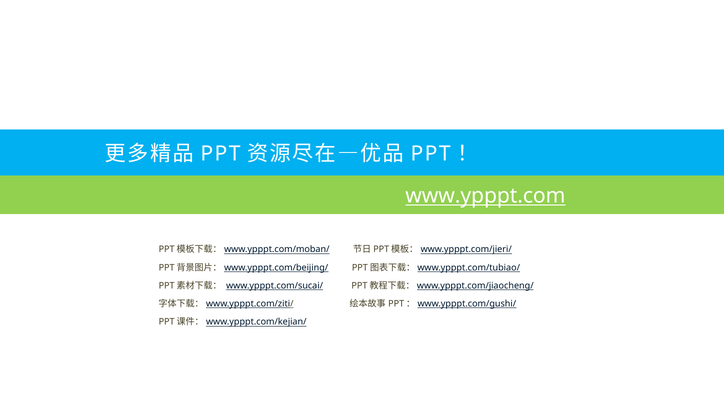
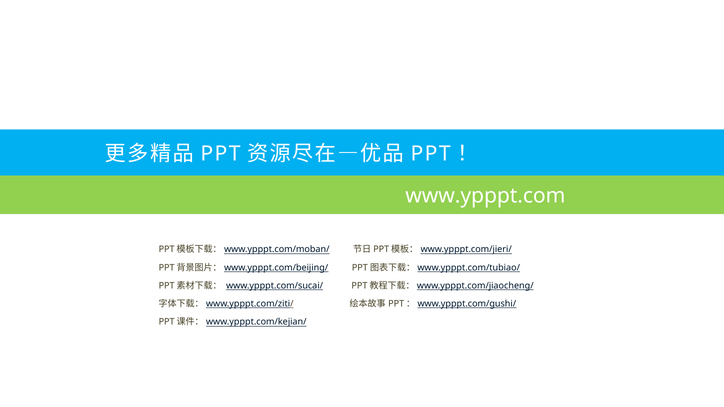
www.ypppt.com underline: present -> none (485, 196)
